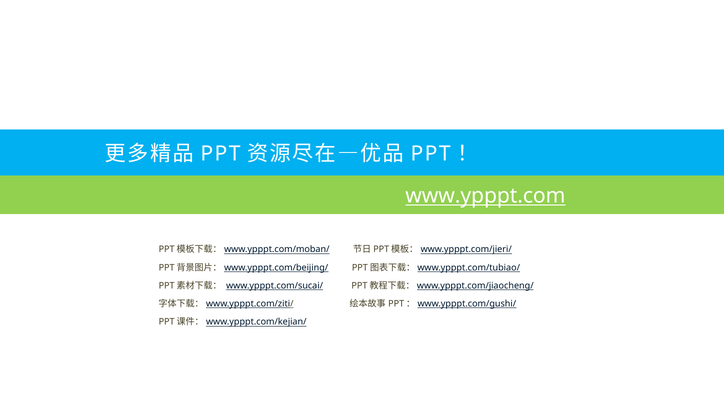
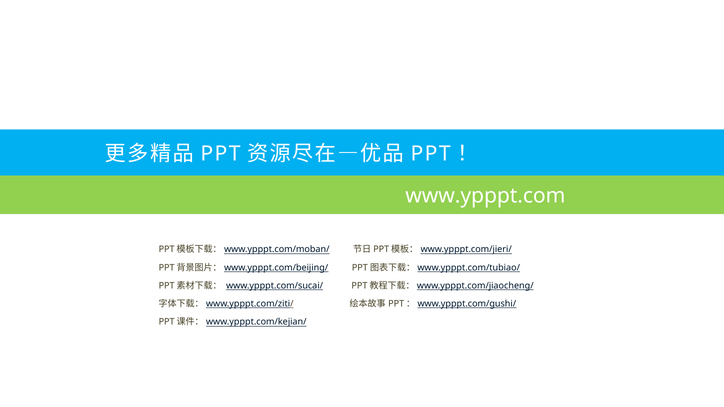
www.ypppt.com underline: present -> none (485, 196)
